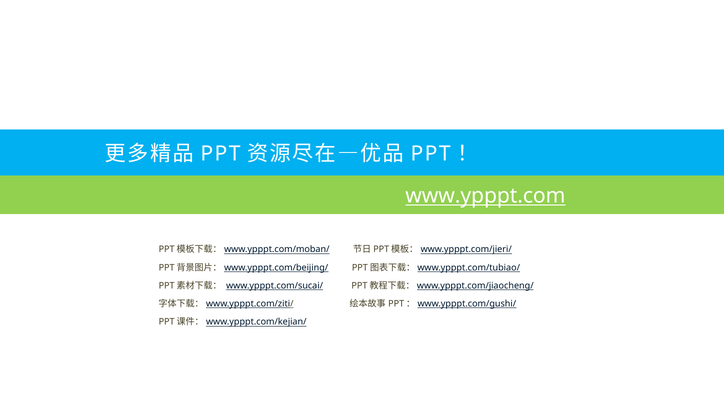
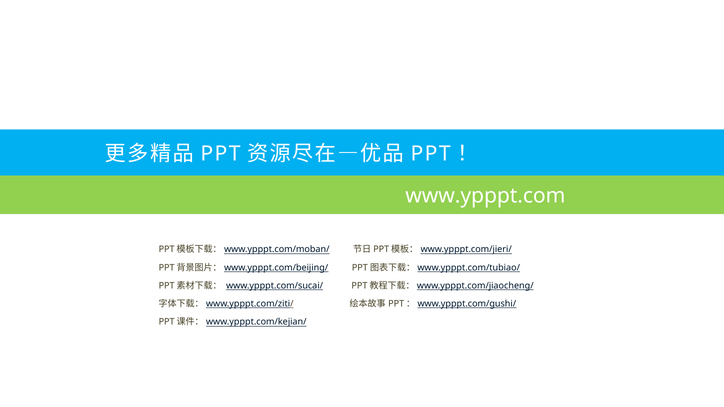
www.ypppt.com underline: present -> none (485, 196)
